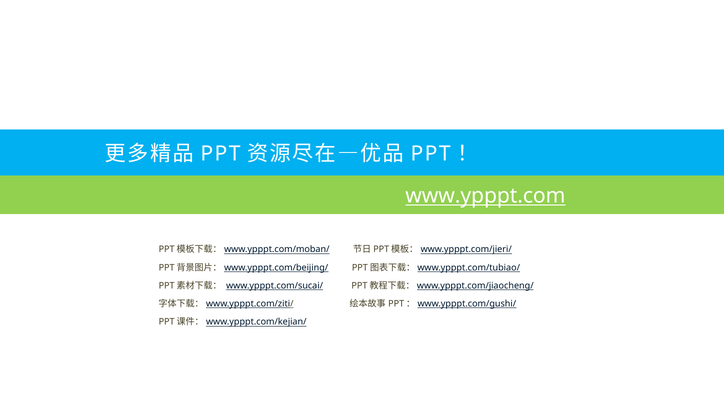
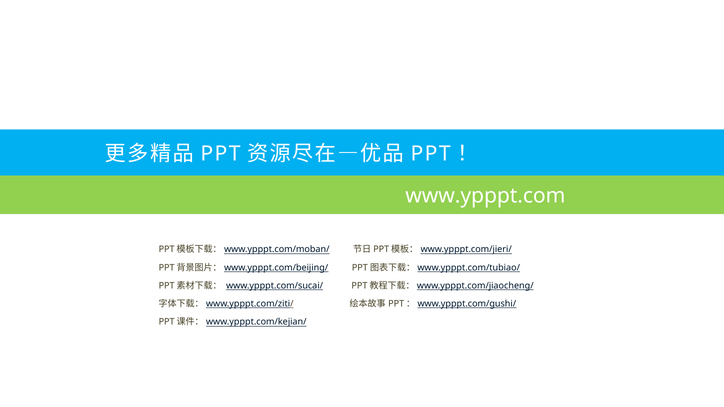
www.ypppt.com underline: present -> none (485, 196)
